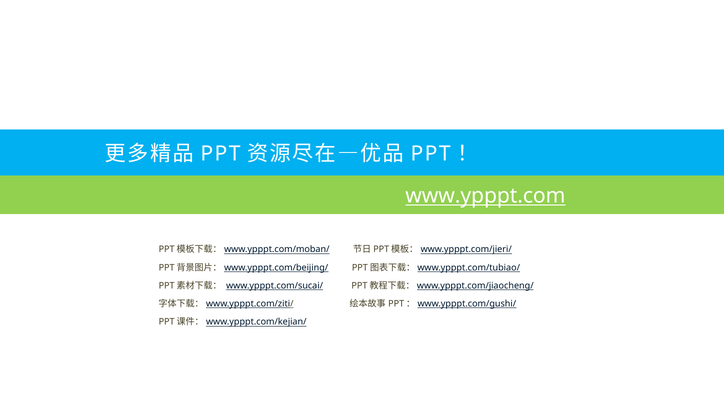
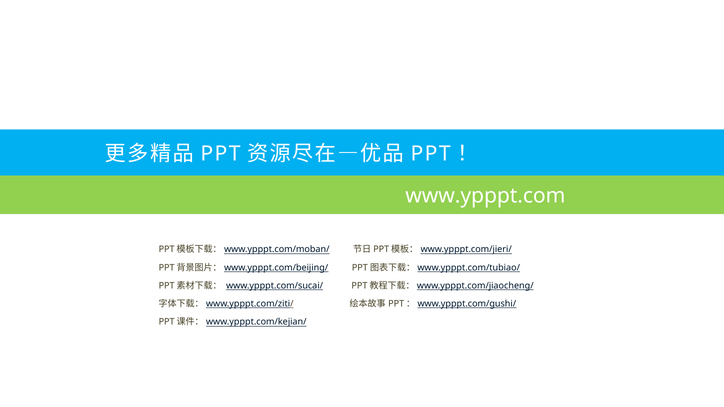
www.ypppt.com underline: present -> none (485, 196)
